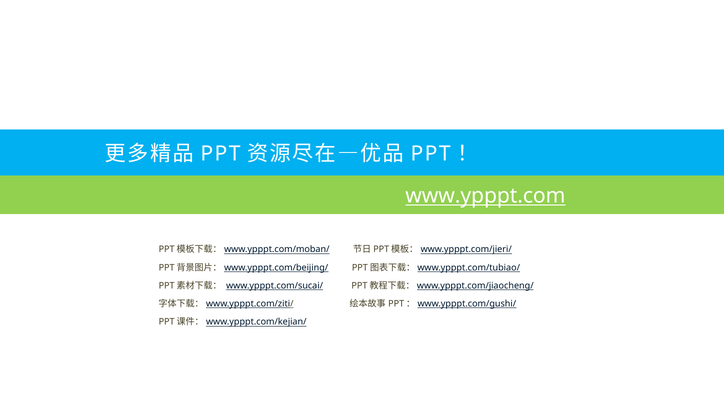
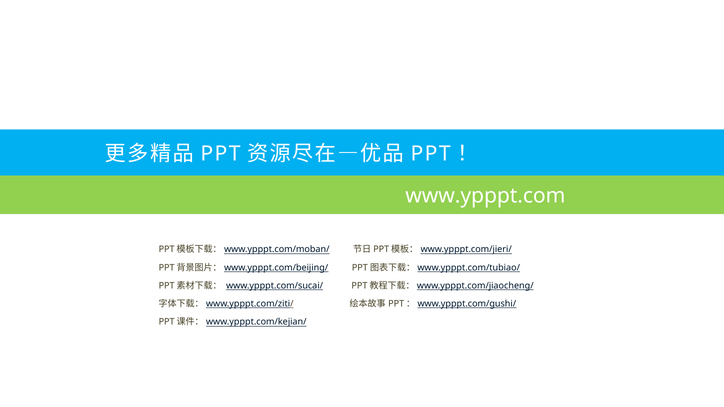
www.ypppt.com underline: present -> none (485, 196)
